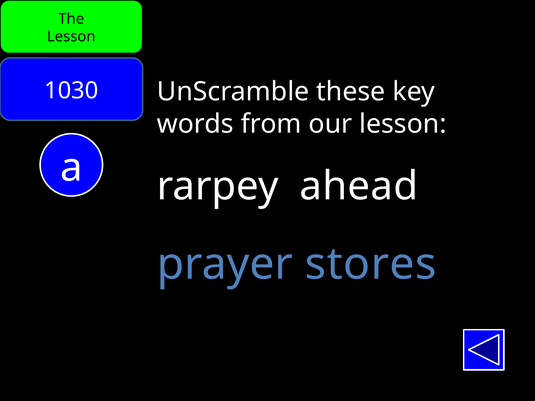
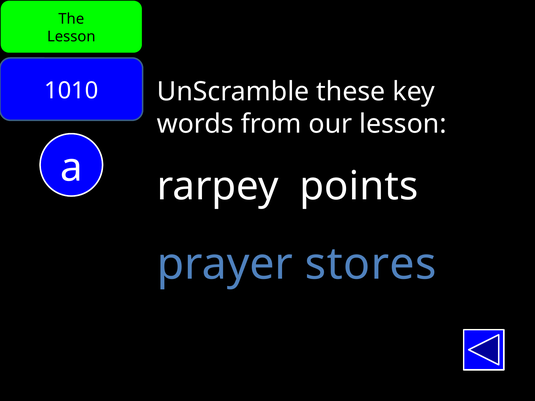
1030: 1030 -> 1010 (71, 91)
ahead: ahead -> points (359, 186)
